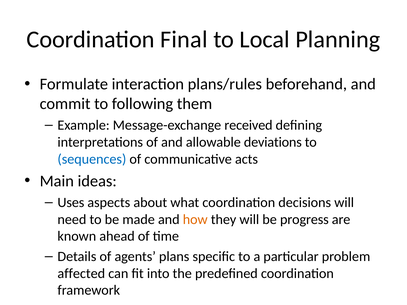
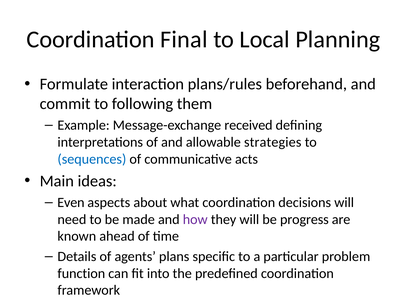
deviations: deviations -> strategies (273, 142)
Uses: Uses -> Even (71, 203)
how colour: orange -> purple (195, 220)
affected: affected -> function (81, 274)
